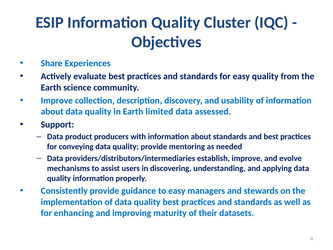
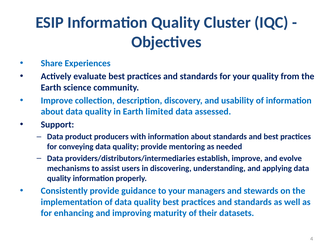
for easy: easy -> your (241, 76)
to easy: easy -> your (177, 191)
